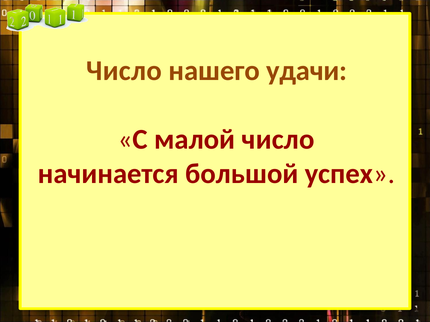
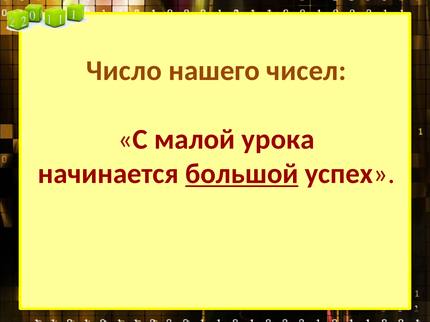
удачи: удачи -> чисел (306, 71)
малой число: число -> урока (278, 140)
большой underline: none -> present (242, 174)
